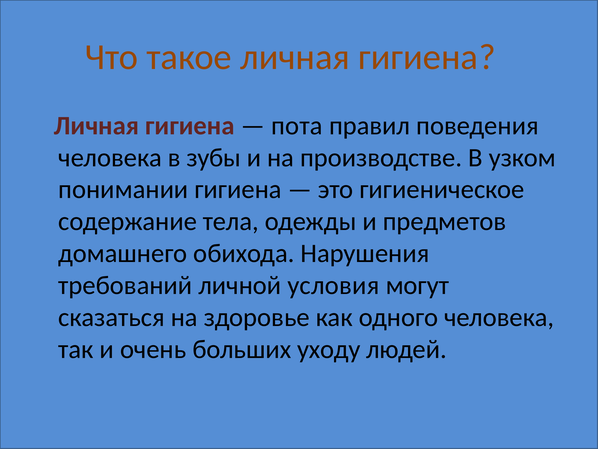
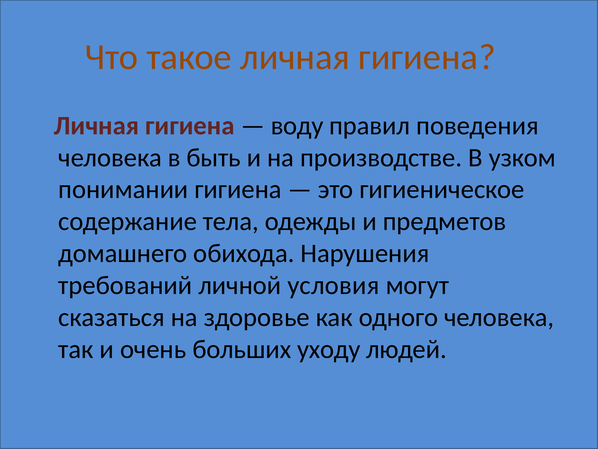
пота: пота -> воду (297, 125)
зубы: зубы -> быть (214, 157)
